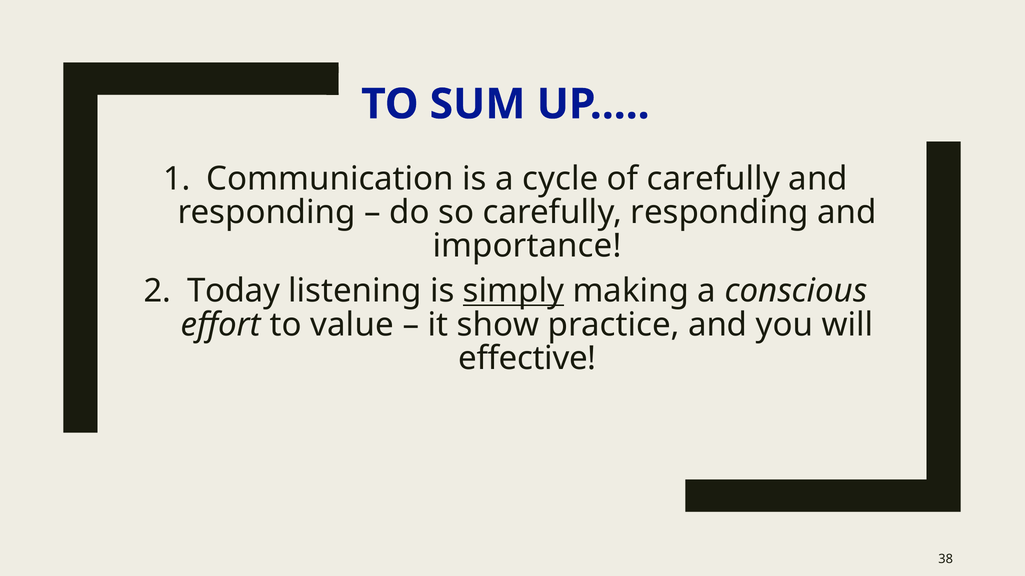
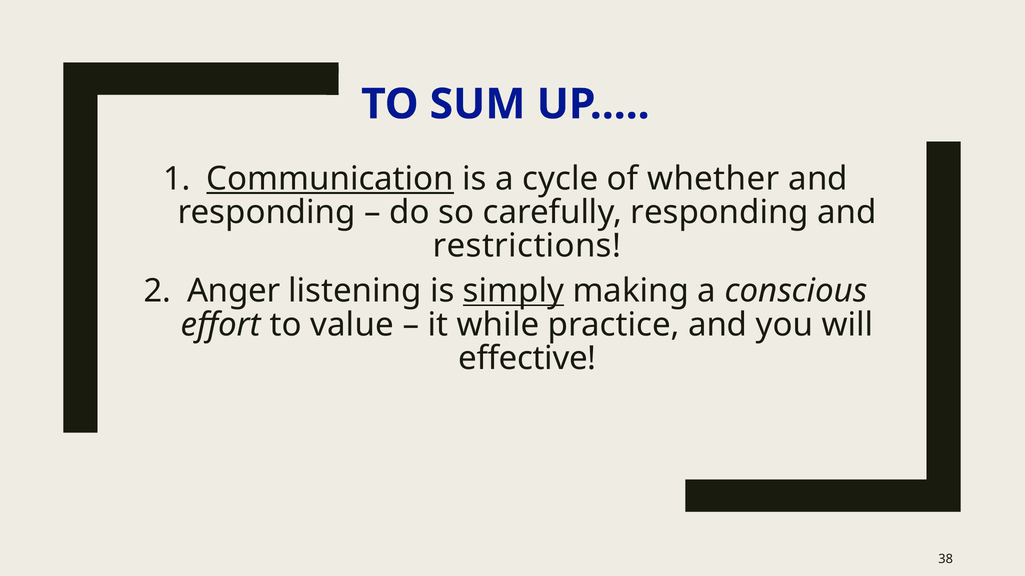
Communication underline: none -> present (330, 179)
of carefully: carefully -> whether (713, 179)
importance: importance -> restrictions (527, 246)
Today: Today -> Anger (234, 291)
show: show -> while (498, 325)
